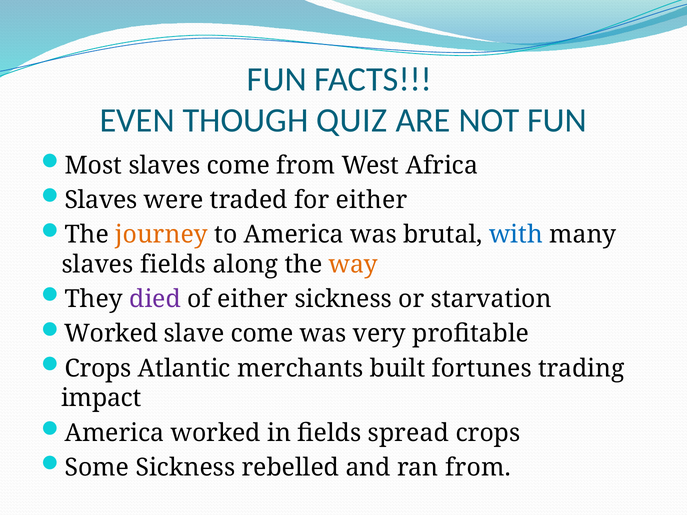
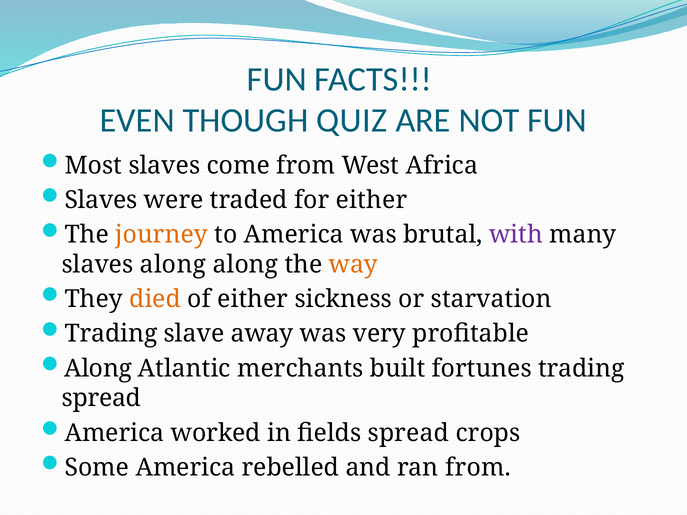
with colour: blue -> purple (516, 235)
slaves fields: fields -> along (173, 265)
died colour: purple -> orange (155, 299)
Worked: Worked -> Trading (111, 334)
slave come: come -> away (262, 334)
Crops: Crops -> Along (98, 369)
impact: impact -> spread (101, 398)
Some Sickness: Sickness -> America (185, 468)
